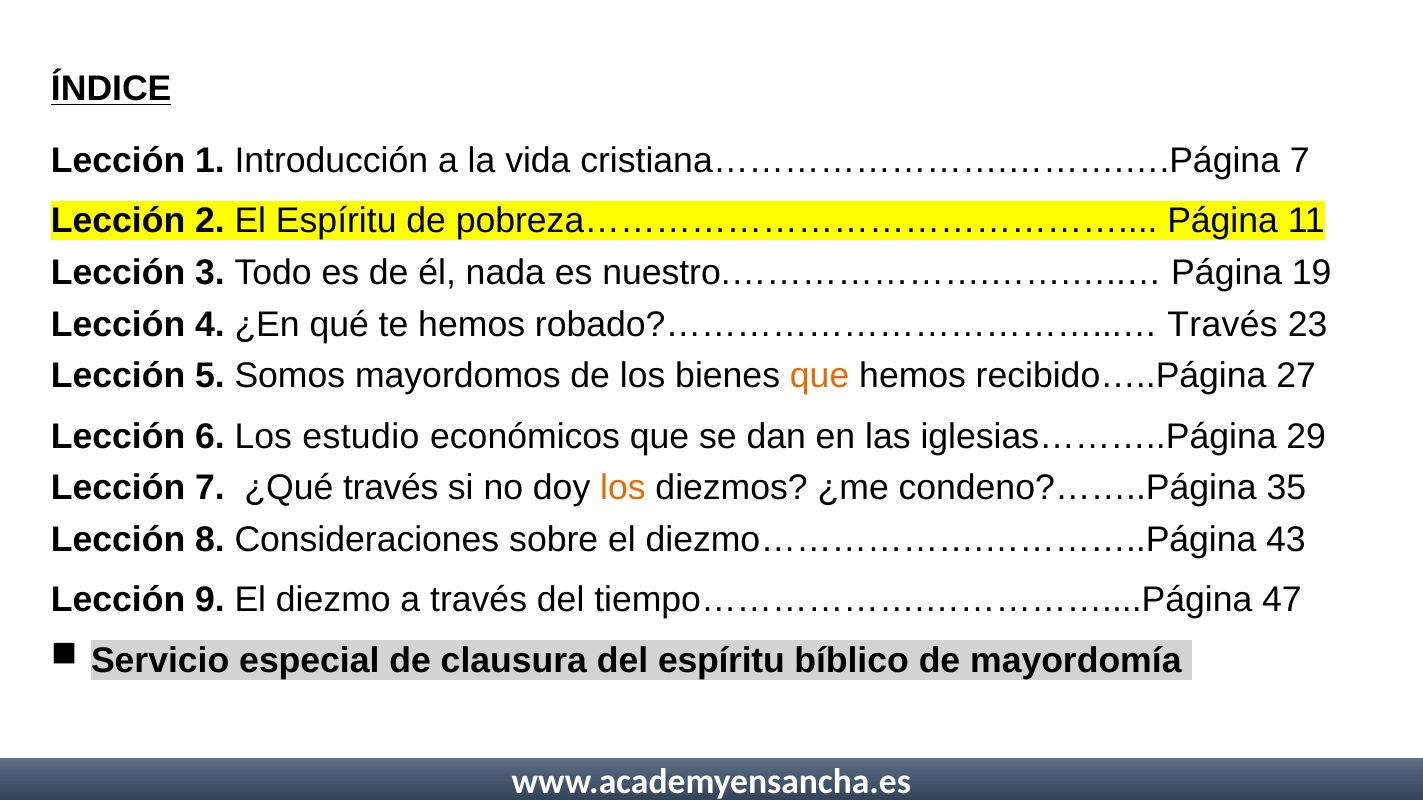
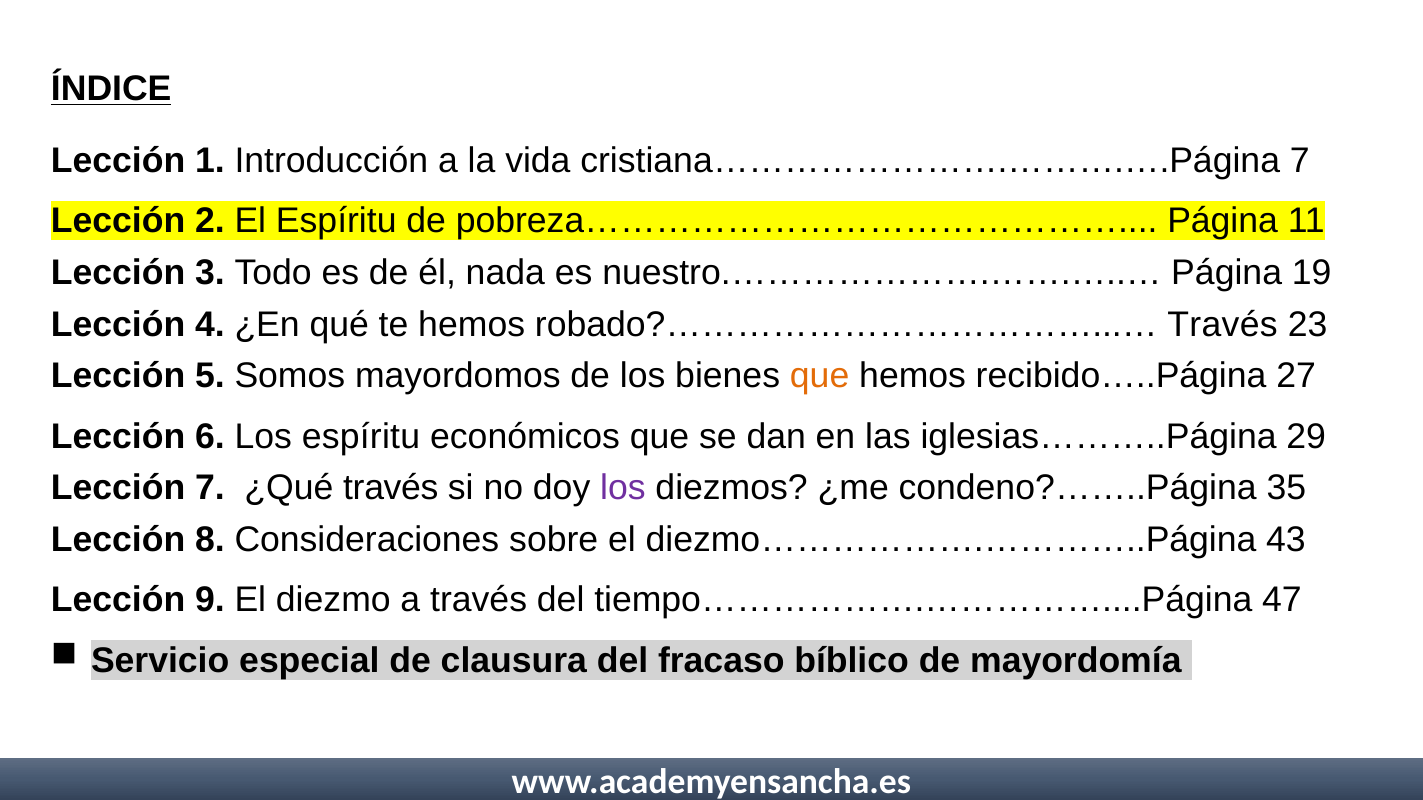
Los estudio: estudio -> espíritu (361, 437)
los colour: orange -> purple (623, 488)
del espíritu: espíritu -> fracaso (721, 661)
